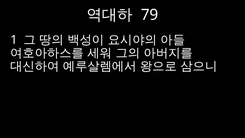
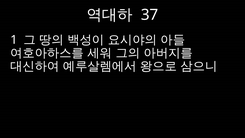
79: 79 -> 37 (150, 15)
